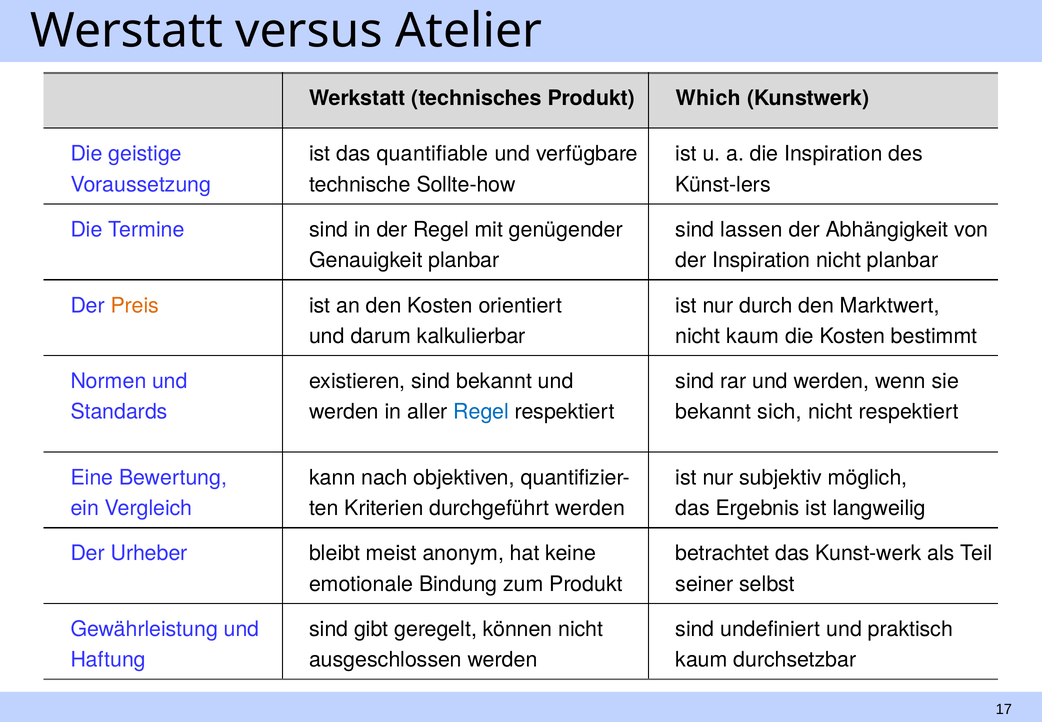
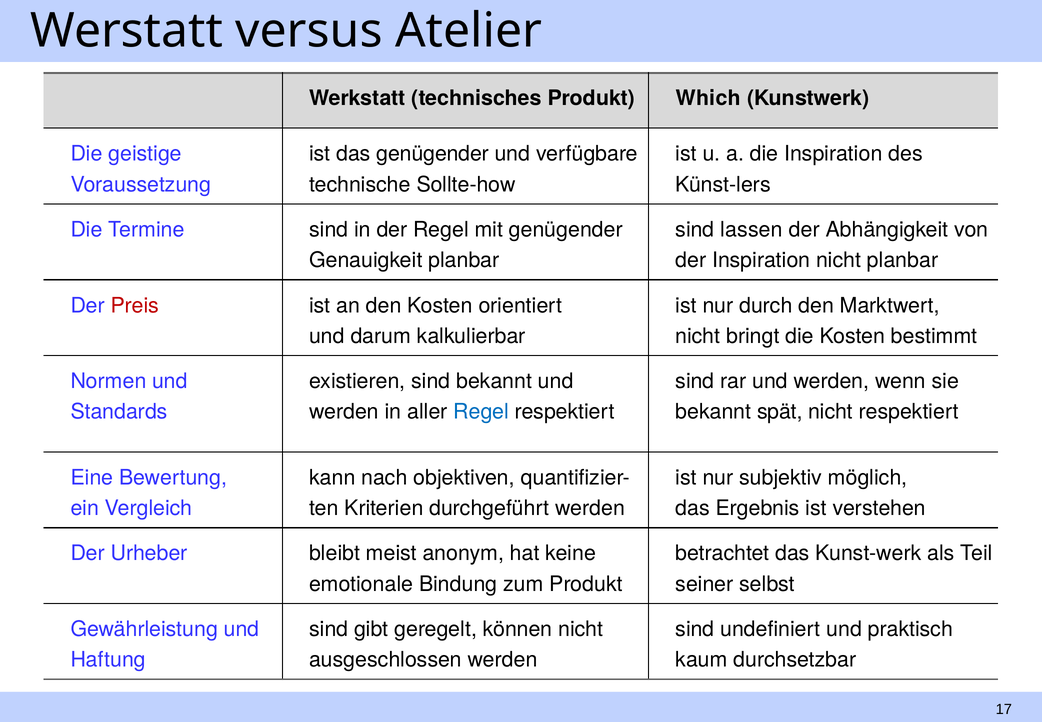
das quantifiable: quantifiable -> genügender (433, 154)
Preis colour: orange -> red (135, 305)
nicht kaum: kaum -> bringt (753, 336)
sich: sich -> spät (780, 412)
langweilig: langweilig -> verstehen (879, 508)
